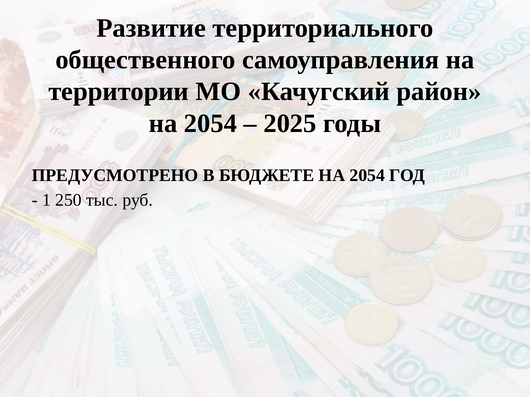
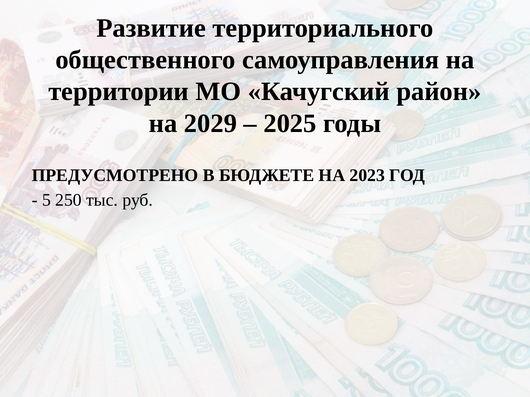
2054: 2054 -> 2029 (210, 123)
БЮДЖЕТЕ НА 2054: 2054 -> 2023 (367, 176)
1: 1 -> 5 (46, 200)
